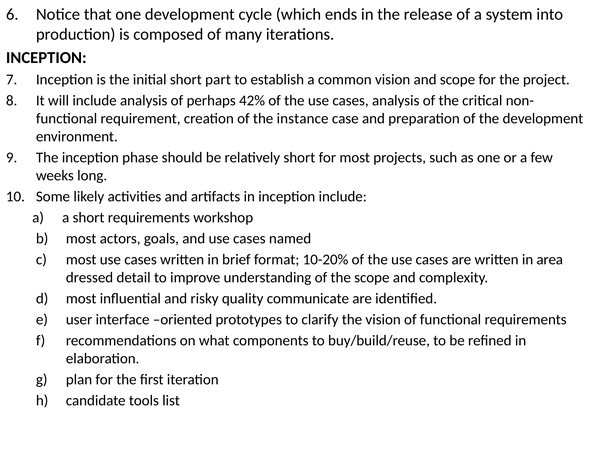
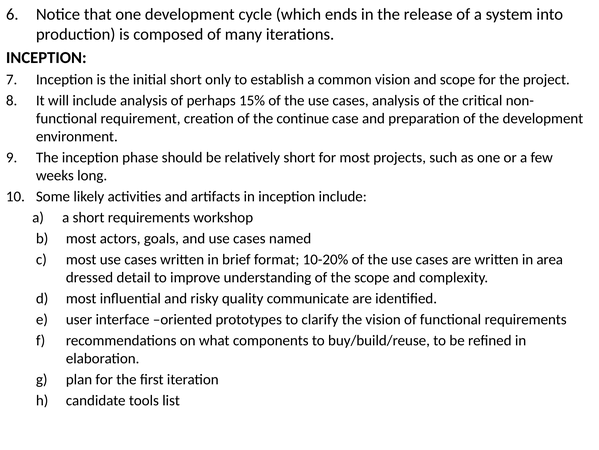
part: part -> only (218, 79)
42%: 42% -> 15% (252, 100)
instance: instance -> continue (303, 118)
